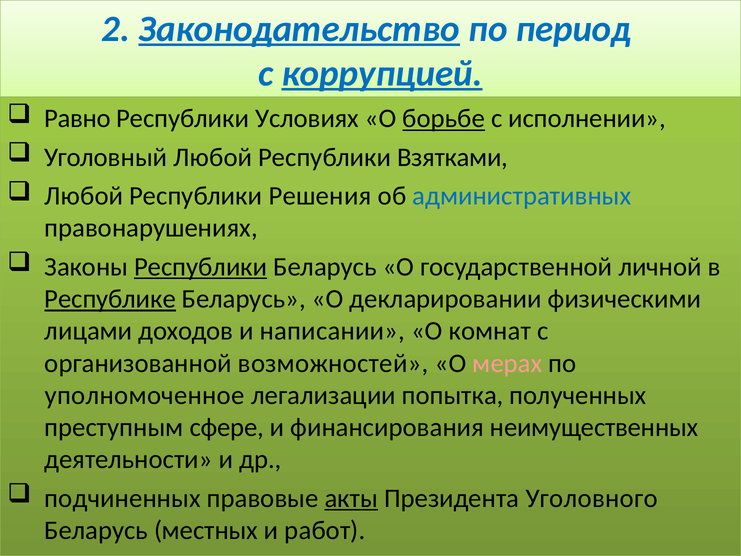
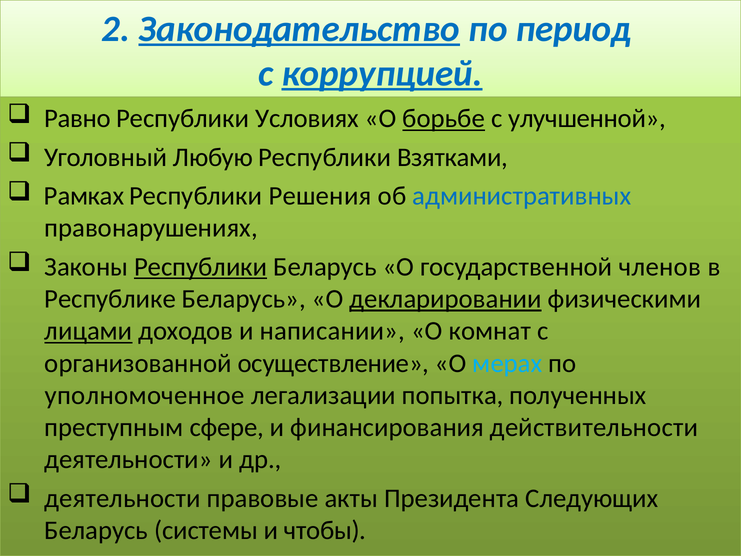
исполнении: исполнении -> улучшенной (587, 119)
Уголовный Любой: Любой -> Любую (213, 157)
Любой: Любой -> Рамках (84, 196)
личной: личной -> членов (660, 267)
Республике underline: present -> none (110, 299)
декларировании underline: none -> present (446, 299)
лицами underline: none -> present (88, 331)
возможностей: возможностей -> осуществление (333, 363)
мерах colour: pink -> light blue (507, 363)
неимущественных: неимущественных -> действительности (594, 427)
подчиненных: подчиненных -> деятельности (123, 498)
акты underline: present -> none (351, 498)
Уголовного: Уголовного -> Следующих (592, 498)
местных: местных -> системы (206, 530)
работ: работ -> чтобы (325, 530)
